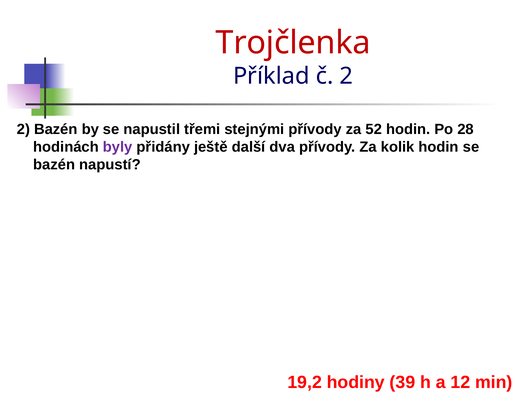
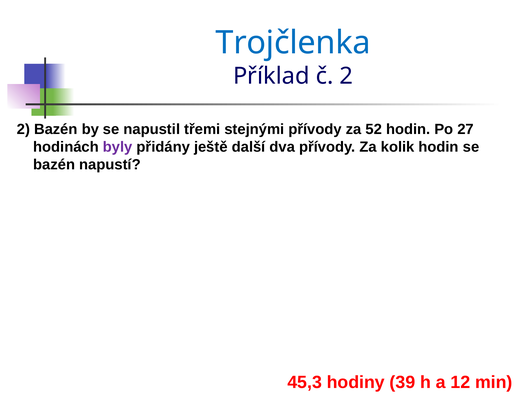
Trojčlenka colour: red -> blue (293, 43)
28: 28 -> 27 (466, 129)
19,2: 19,2 -> 45,3 (305, 383)
